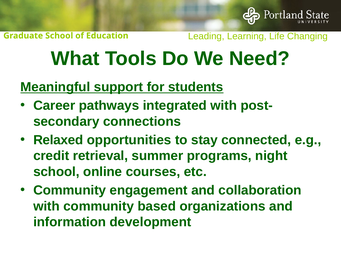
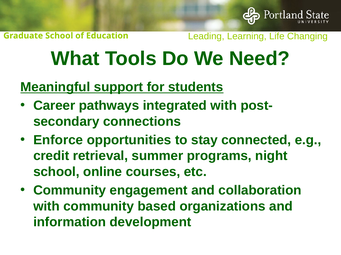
Relaxed: Relaxed -> Enforce (58, 140)
